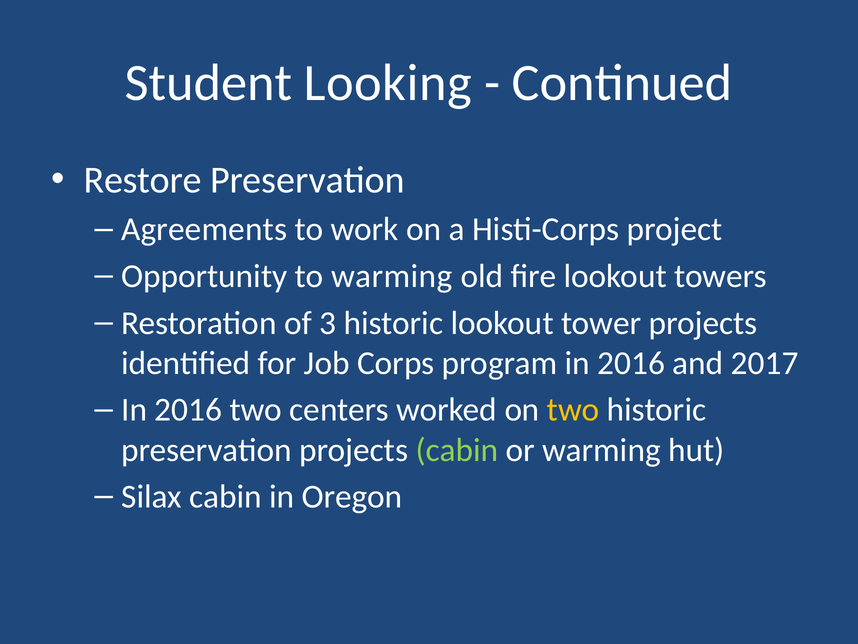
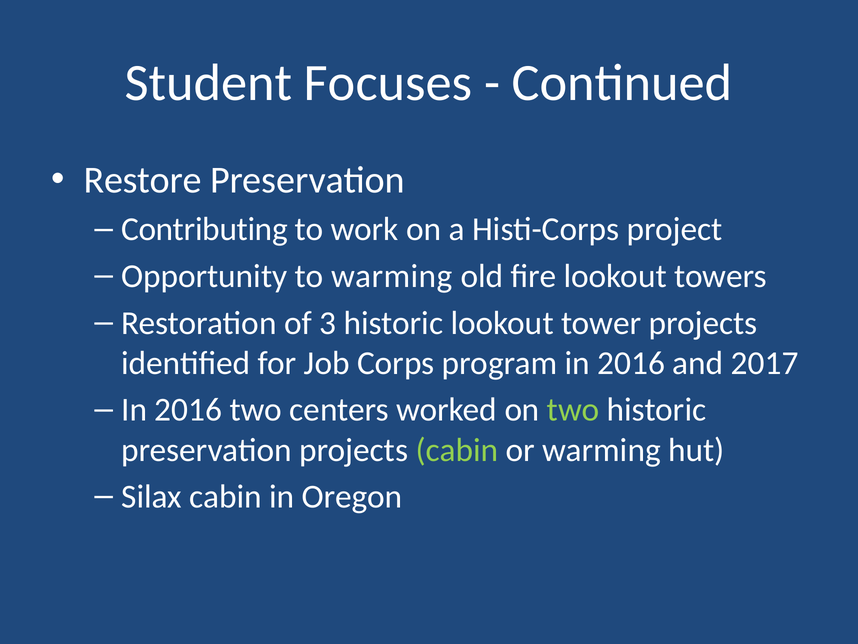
Looking: Looking -> Focuses (388, 83)
Agreements: Agreements -> Contributing (204, 229)
two colour: yellow -> light green (573, 410)
